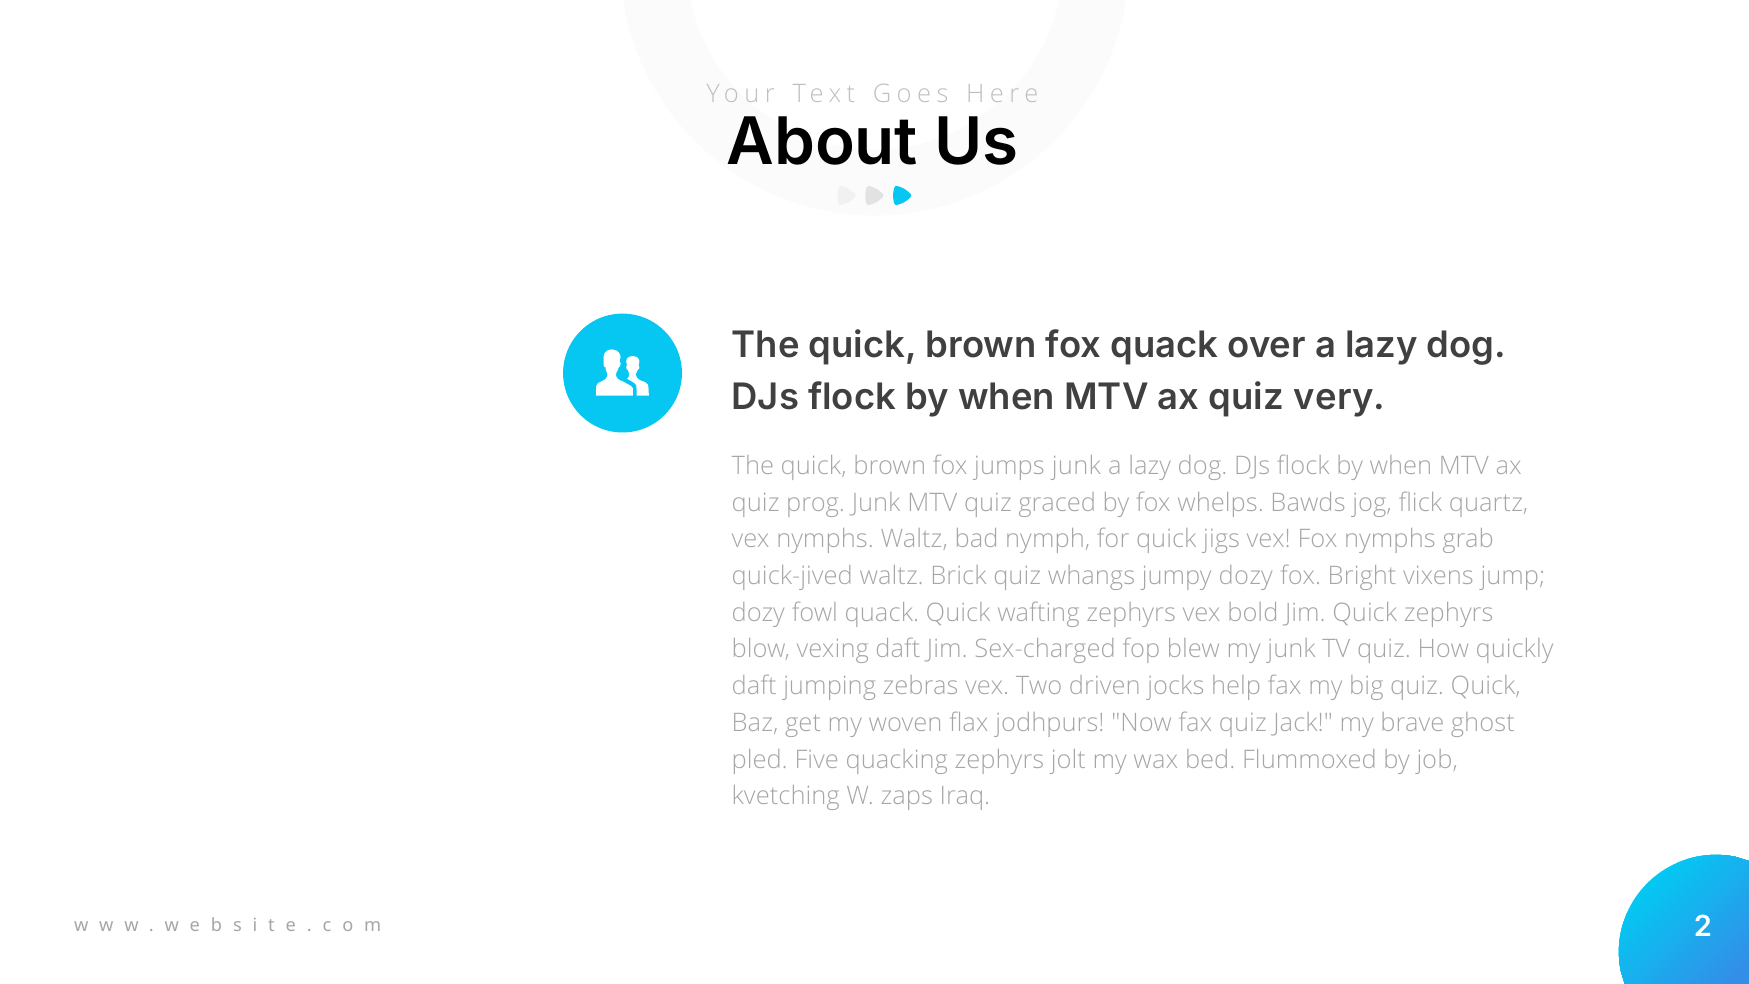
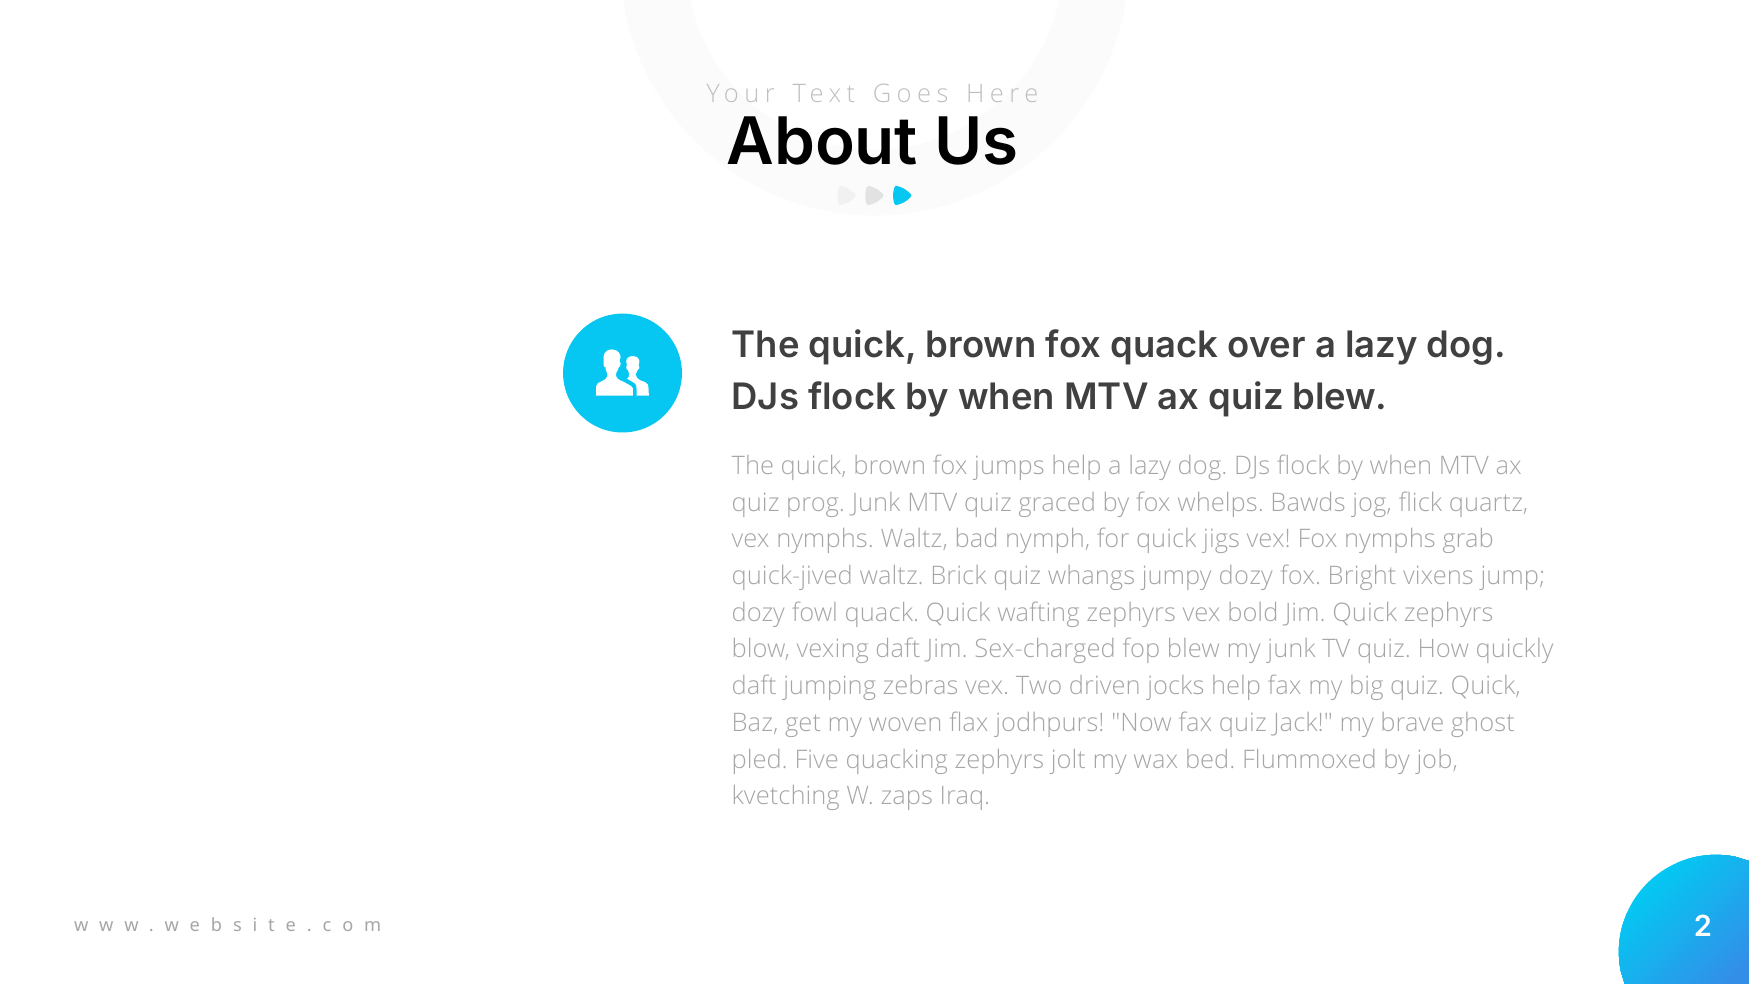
quiz very: very -> blew (1340, 397)
jumps junk: junk -> help (1077, 466)
